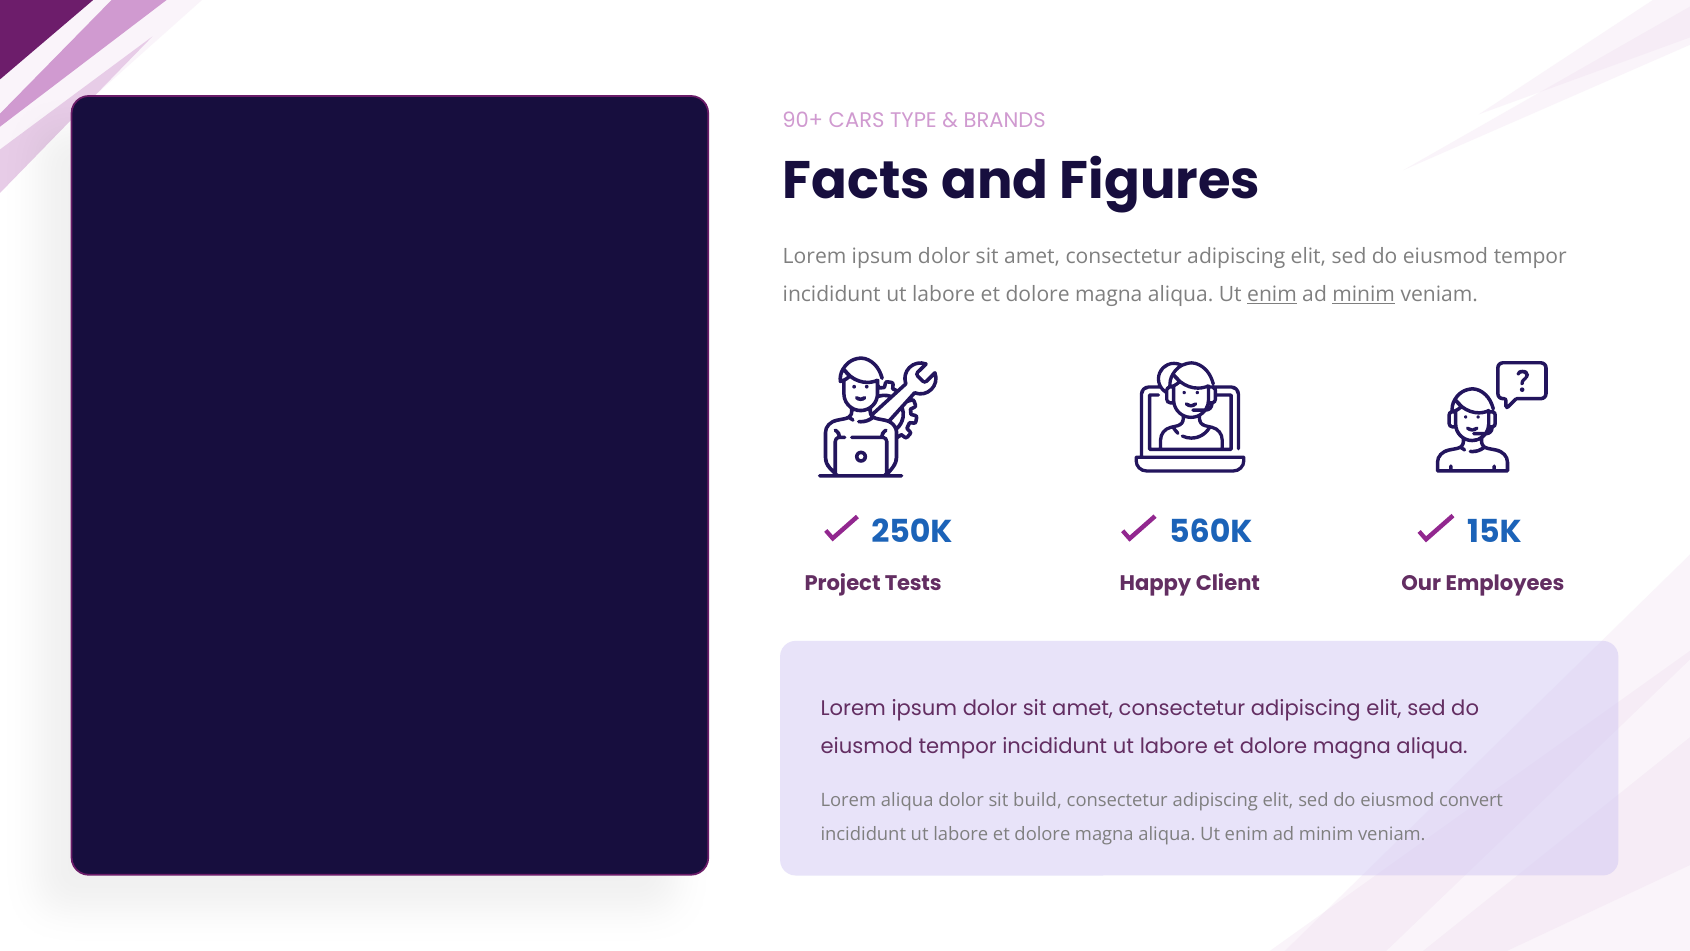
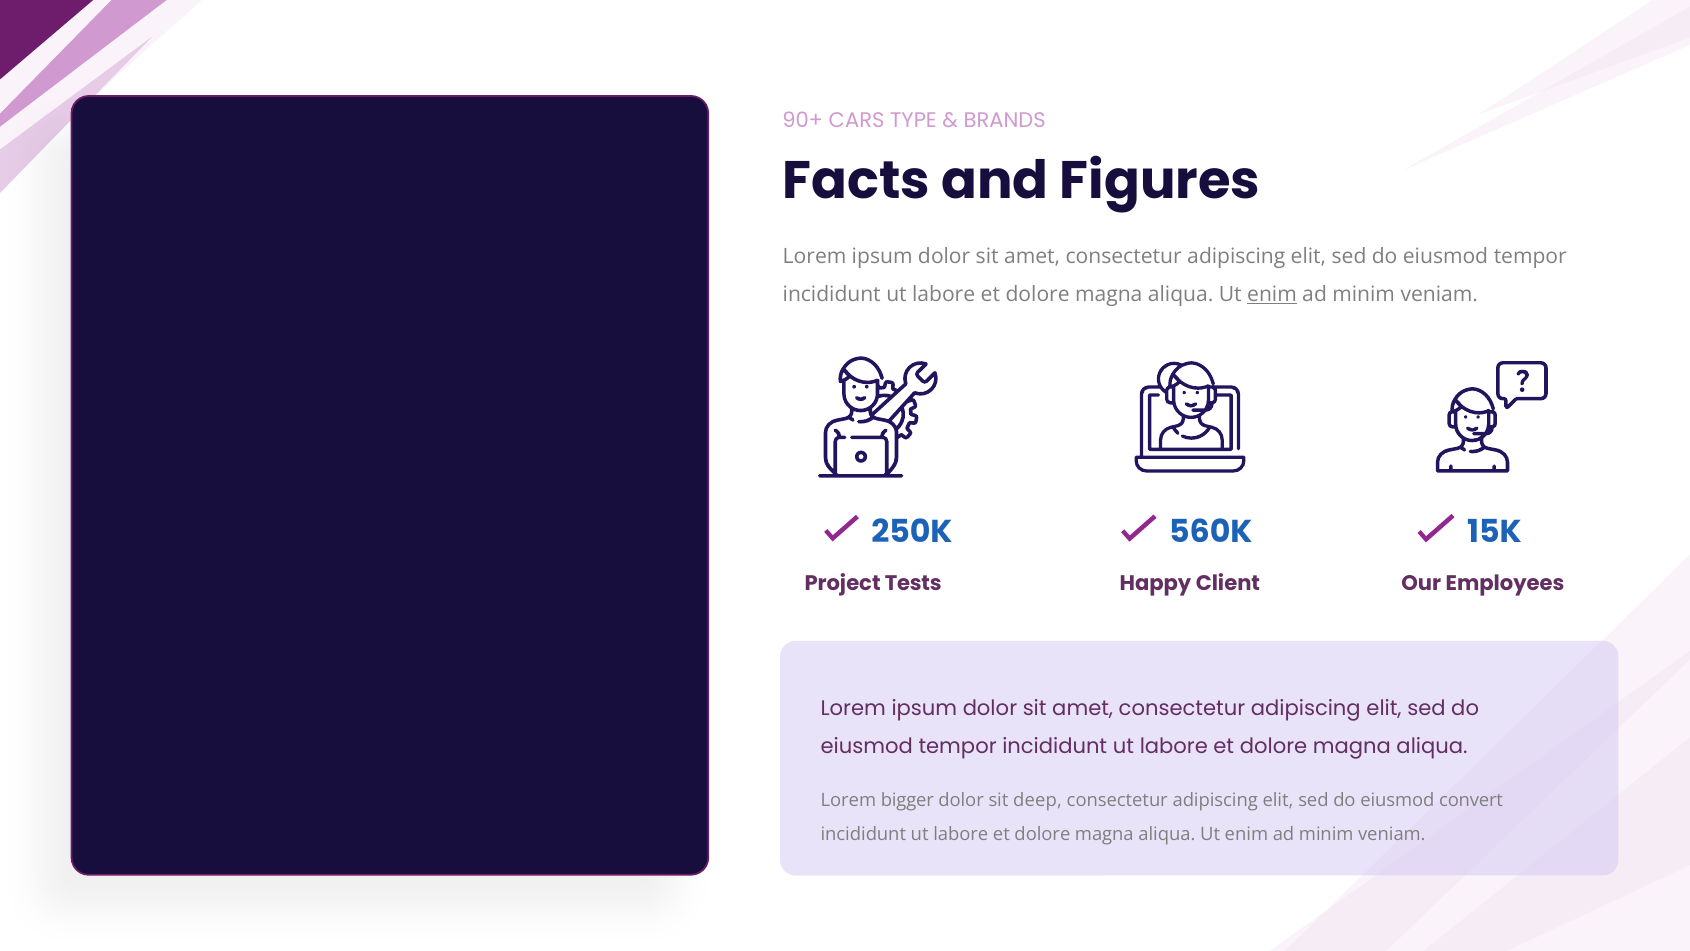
minim underline: present -> none (1364, 294)
Lorem aliqua: aliqua -> bigger (907, 800)
build: build -> deep (1038, 800)
